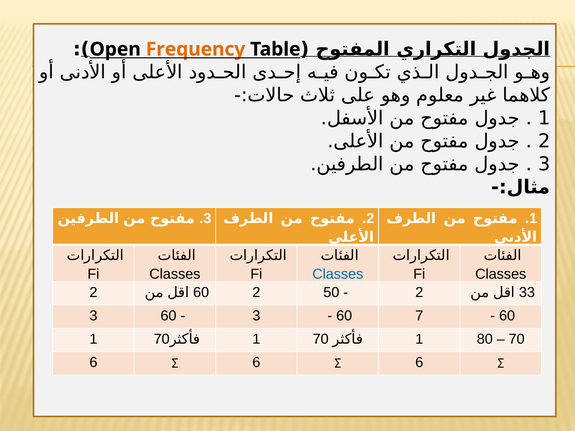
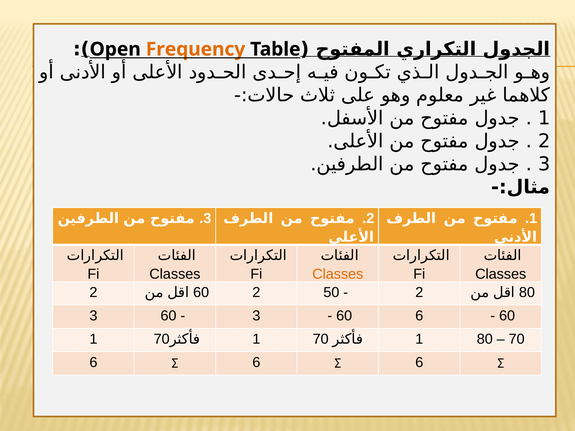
Classes colour: blue -> orange (338, 274)
2 33: 33 -> 80 (527, 293)
7: 7 -> 6 (419, 316)
